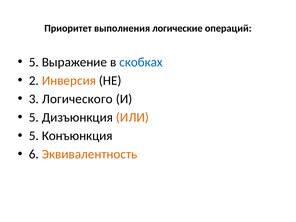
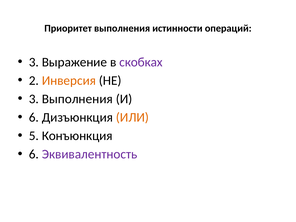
логические: логические -> истинности (177, 28)
5: 5 -> 3 (34, 62)
скобках colour: blue -> purple (141, 62)
3 Логического: Логического -> Выполнения (77, 99)
5: 5 -> 6 (34, 117)
Эквивалентность colour: orange -> purple (90, 154)
